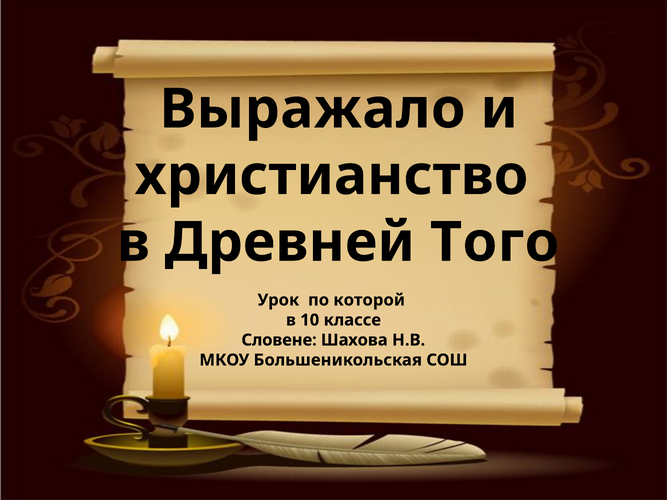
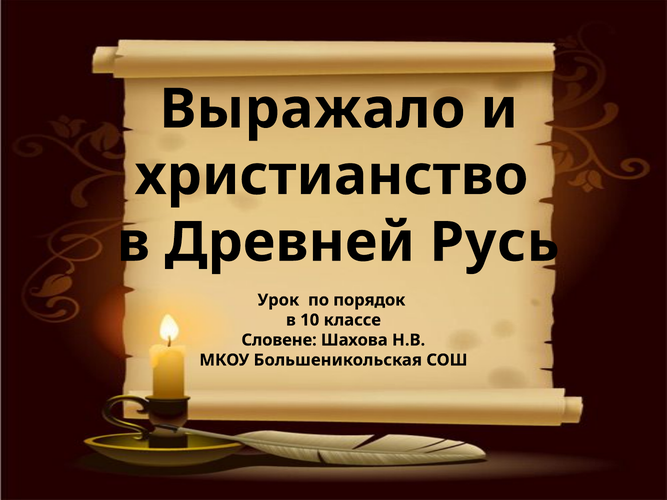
Того: Того -> Русь (495, 243)
которой: которой -> порядок (369, 300)
